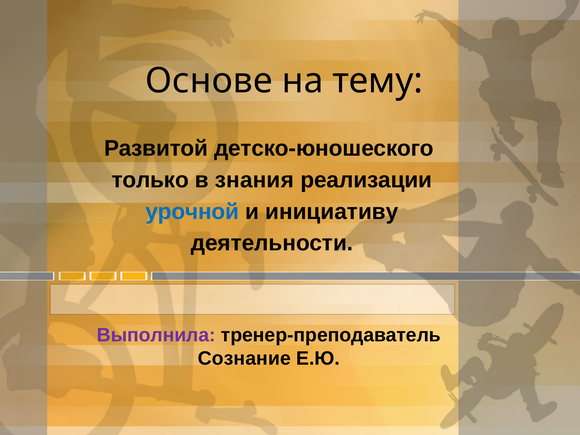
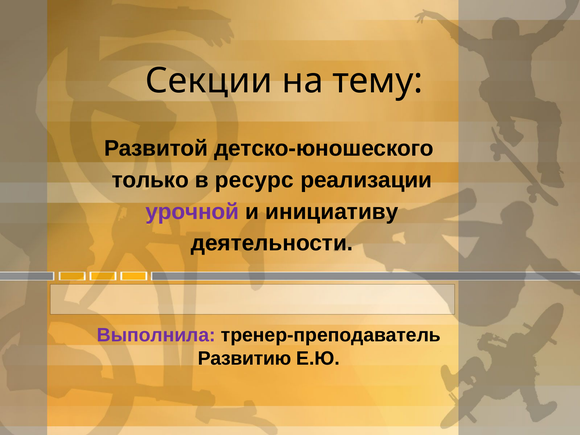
Основе: Основе -> Секции (209, 81)
знания: знания -> ресурс (254, 180)
урочной colour: blue -> purple (192, 212)
Сознание: Сознание -> Развитию (245, 358)
